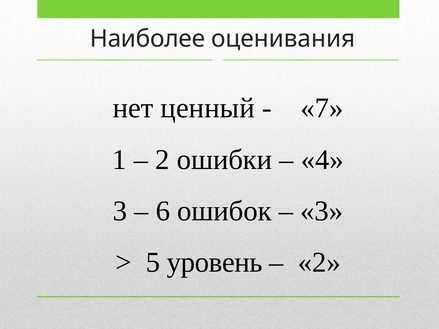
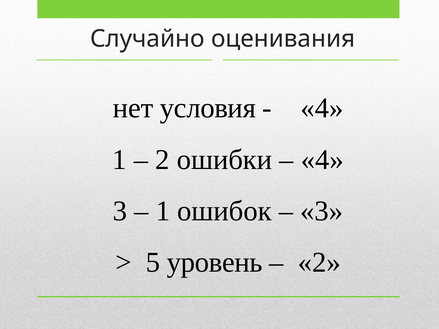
Наиболее: Наиболее -> Случайно (147, 39)
ценный: ценный -> условия (208, 108)
7: 7 -> 4 (322, 108)
6: 6 -> 1 (163, 211)
